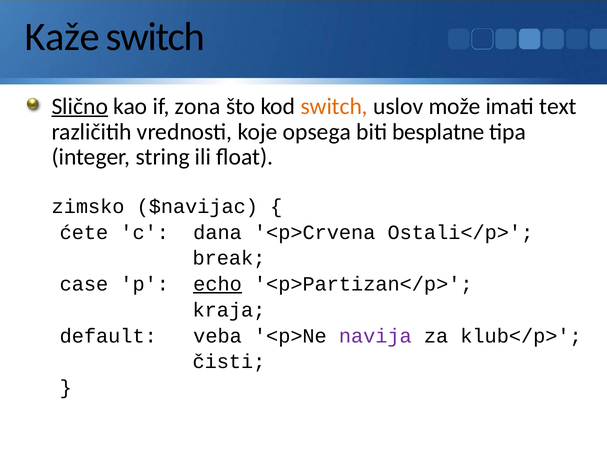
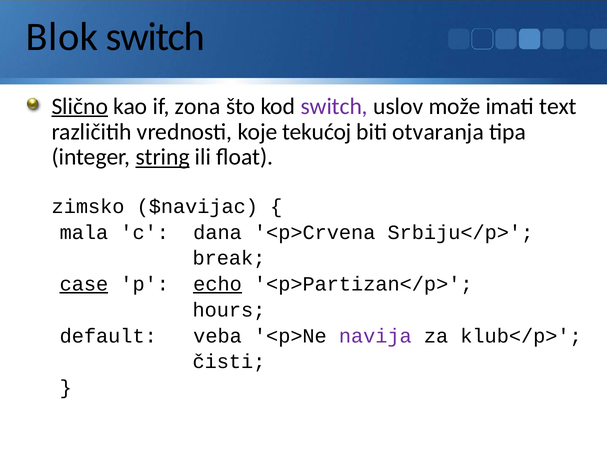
Kaže: Kaže -> Blok (62, 37)
switch colour: orange -> purple (334, 106)
opsega: opsega -> tekućoj (317, 132)
besplatne: besplatne -> otvaranja (438, 132)
string underline: none -> present (163, 157)
ćete: ćete -> mala (84, 232)
Ostali</p>: Ostali</p> -> Srbiju</p> (460, 232)
case underline: none -> present (84, 284)
kraja: kraja -> hours (229, 310)
